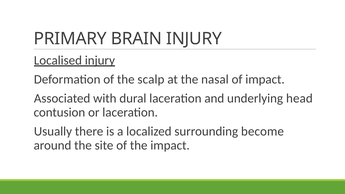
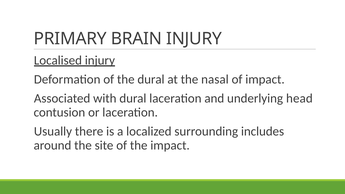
the scalp: scalp -> dural (151, 79)
become: become -> includes (263, 131)
